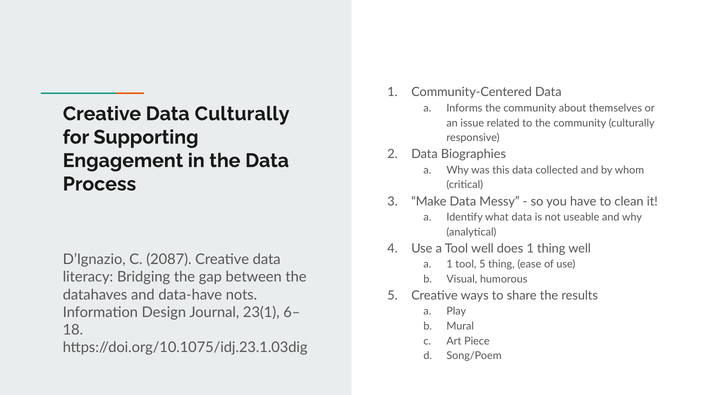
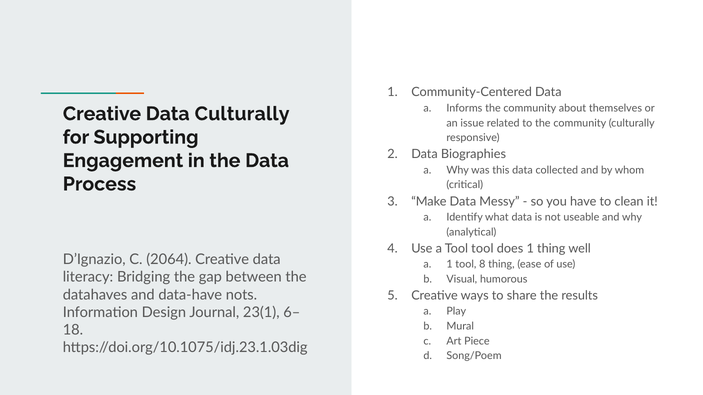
Tool well: well -> tool (482, 249)
2087: 2087 -> 2064 (169, 260)
tool 5: 5 -> 8 (482, 265)
